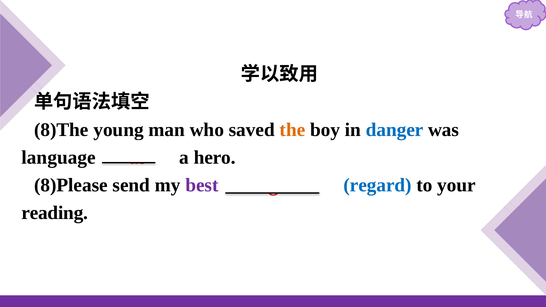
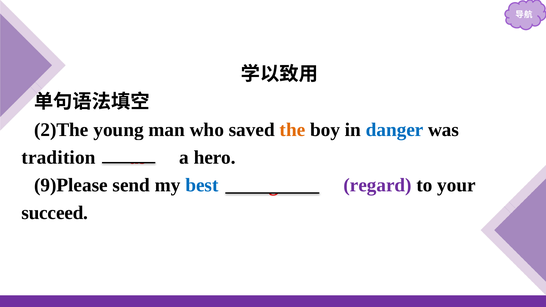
8)The: 8)The -> 2)The (61, 130)
language: language -> tradition (59, 157)
8)Please: 8)Please -> 9)Please (71, 185)
best colour: purple -> blue (202, 185)
regard colour: blue -> purple (378, 185)
reading: reading -> succeed (55, 213)
